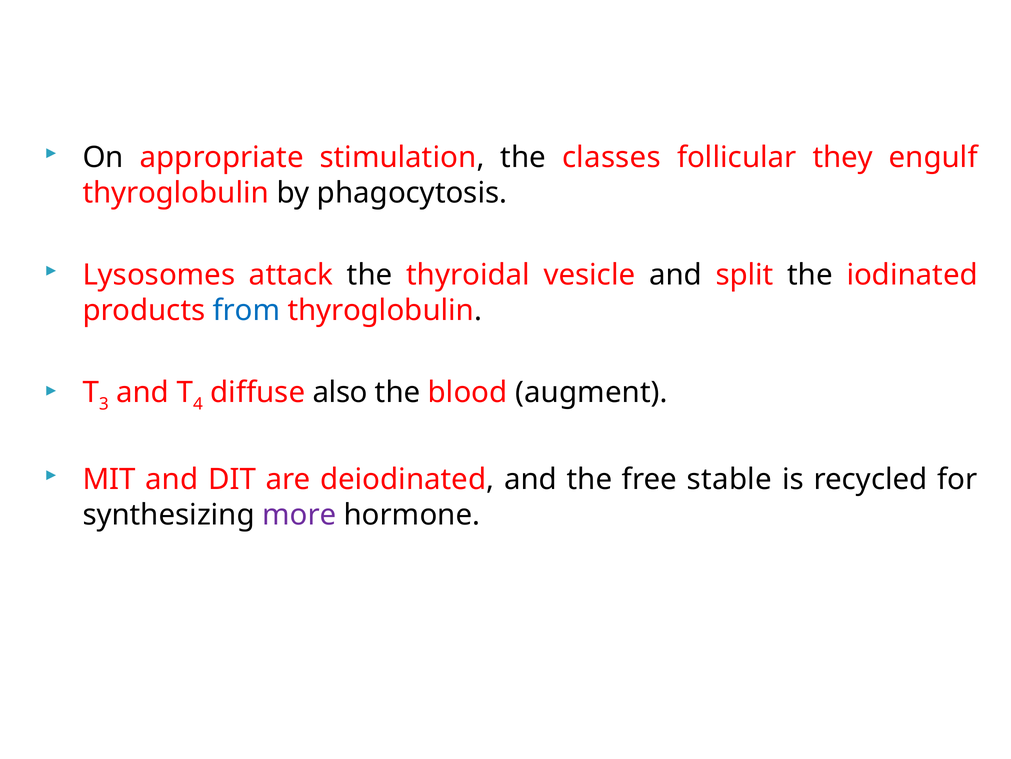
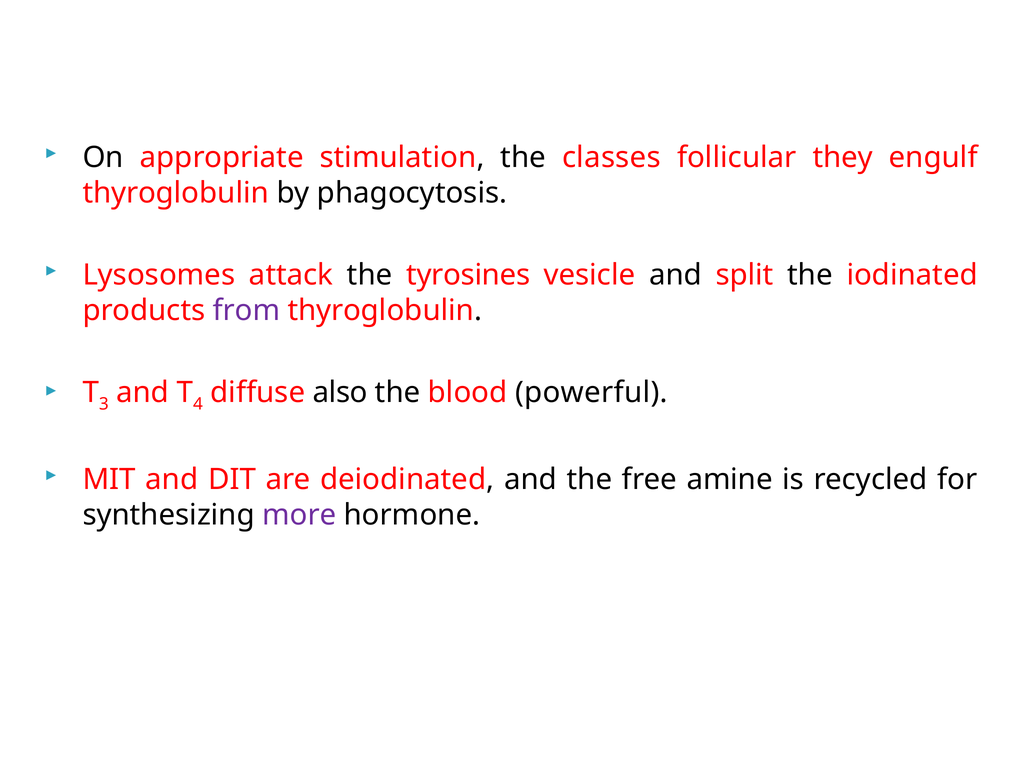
thyroidal: thyroidal -> tyrosines (468, 275)
from colour: blue -> purple (247, 310)
augment: augment -> powerful (591, 392)
stable: stable -> amine (730, 479)
